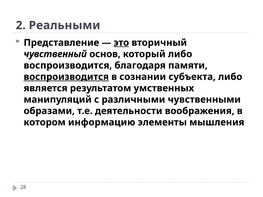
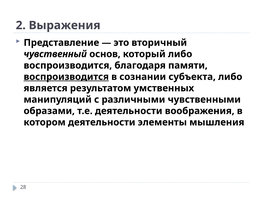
Реальными: Реальными -> Выражения (65, 25)
это underline: present -> none (121, 43)
котором информацию: информацию -> деятельности (102, 122)
